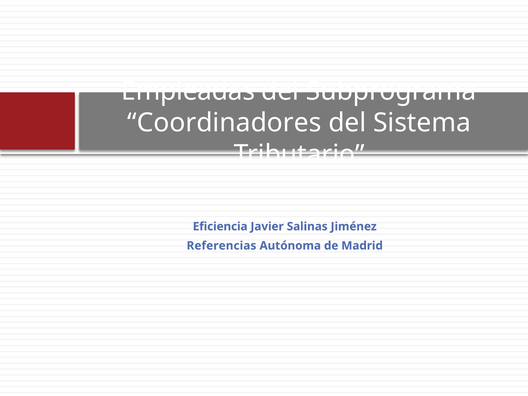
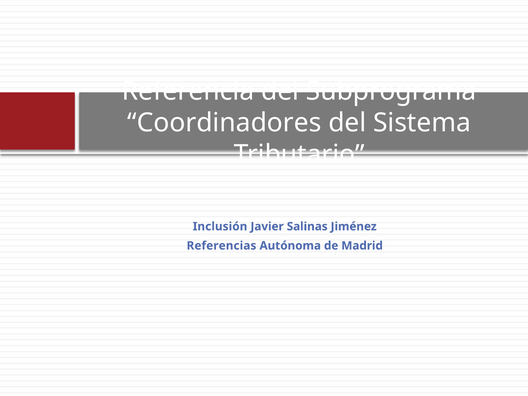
Empleadas: Empleadas -> Referencia (188, 91)
Eficiencia: Eficiencia -> Inclusión (220, 226)
